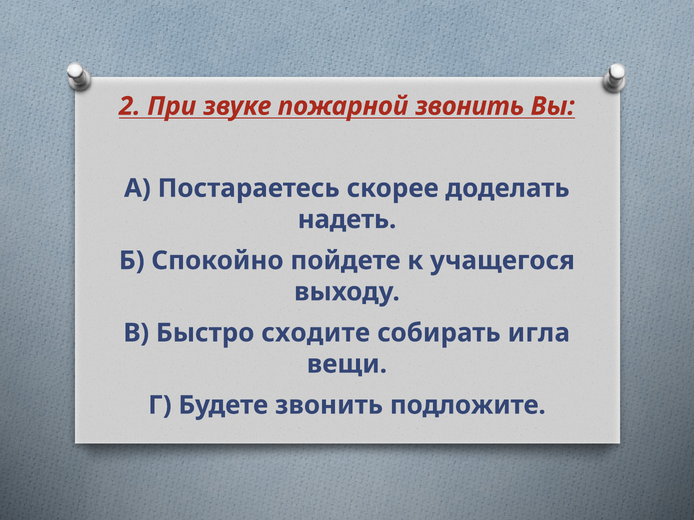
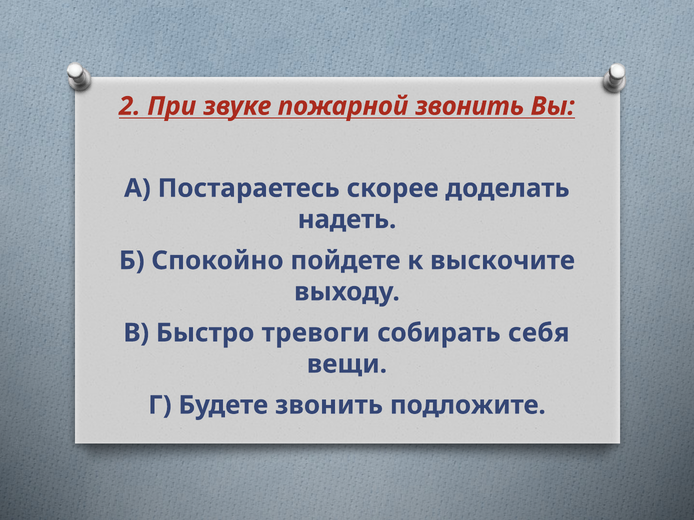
учащегося: учащегося -> выскочите (503, 261)
сходите: сходите -> тревоги (316, 333)
игла: игла -> себя (539, 333)
